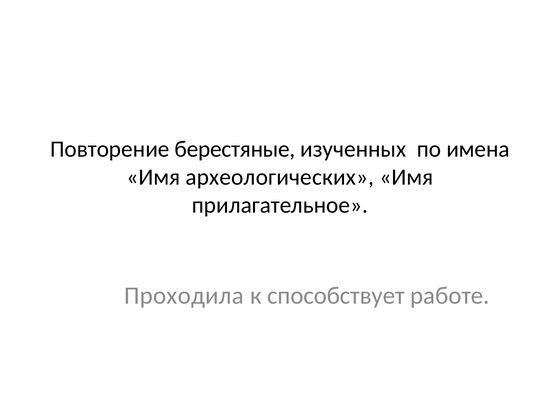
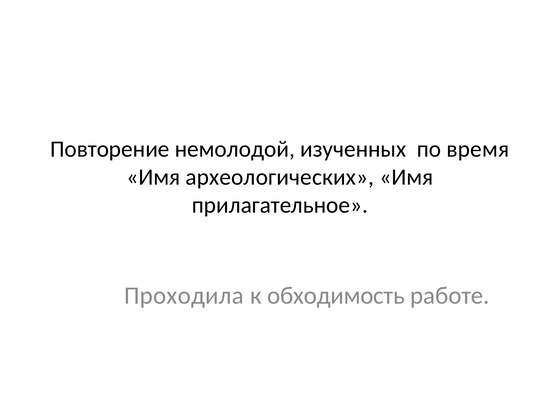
берестяные: берестяные -> немолодой (235, 149)
имена: имена -> время (478, 149)
способствует: способствует -> обходимость (336, 296)
